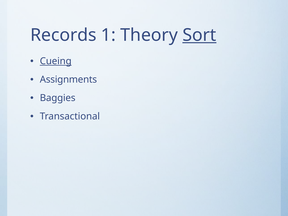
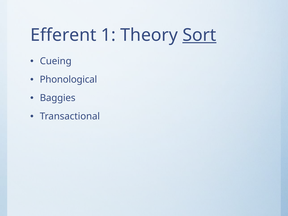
Records: Records -> Efferent (63, 35)
Cueing underline: present -> none (56, 61)
Assignments: Assignments -> Phonological (68, 80)
